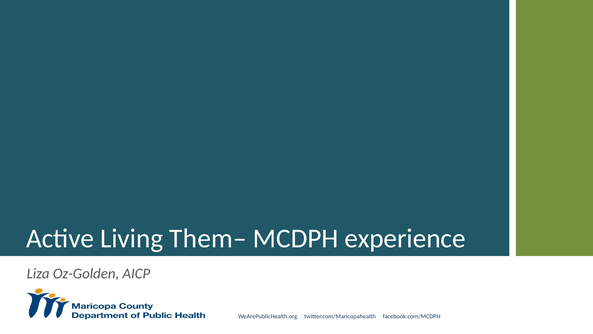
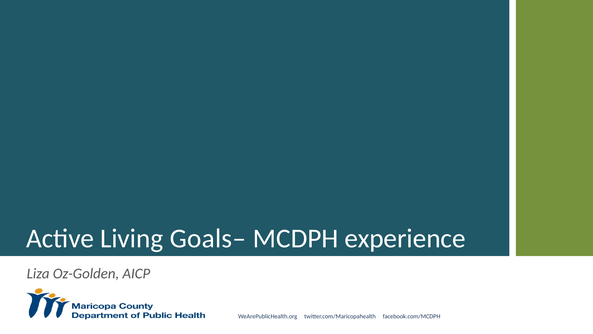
Them–: Them– -> Goals– (208, 238)
